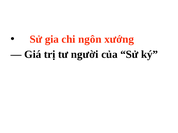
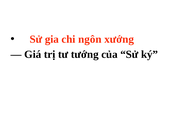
người: người -> tướng (85, 55)
